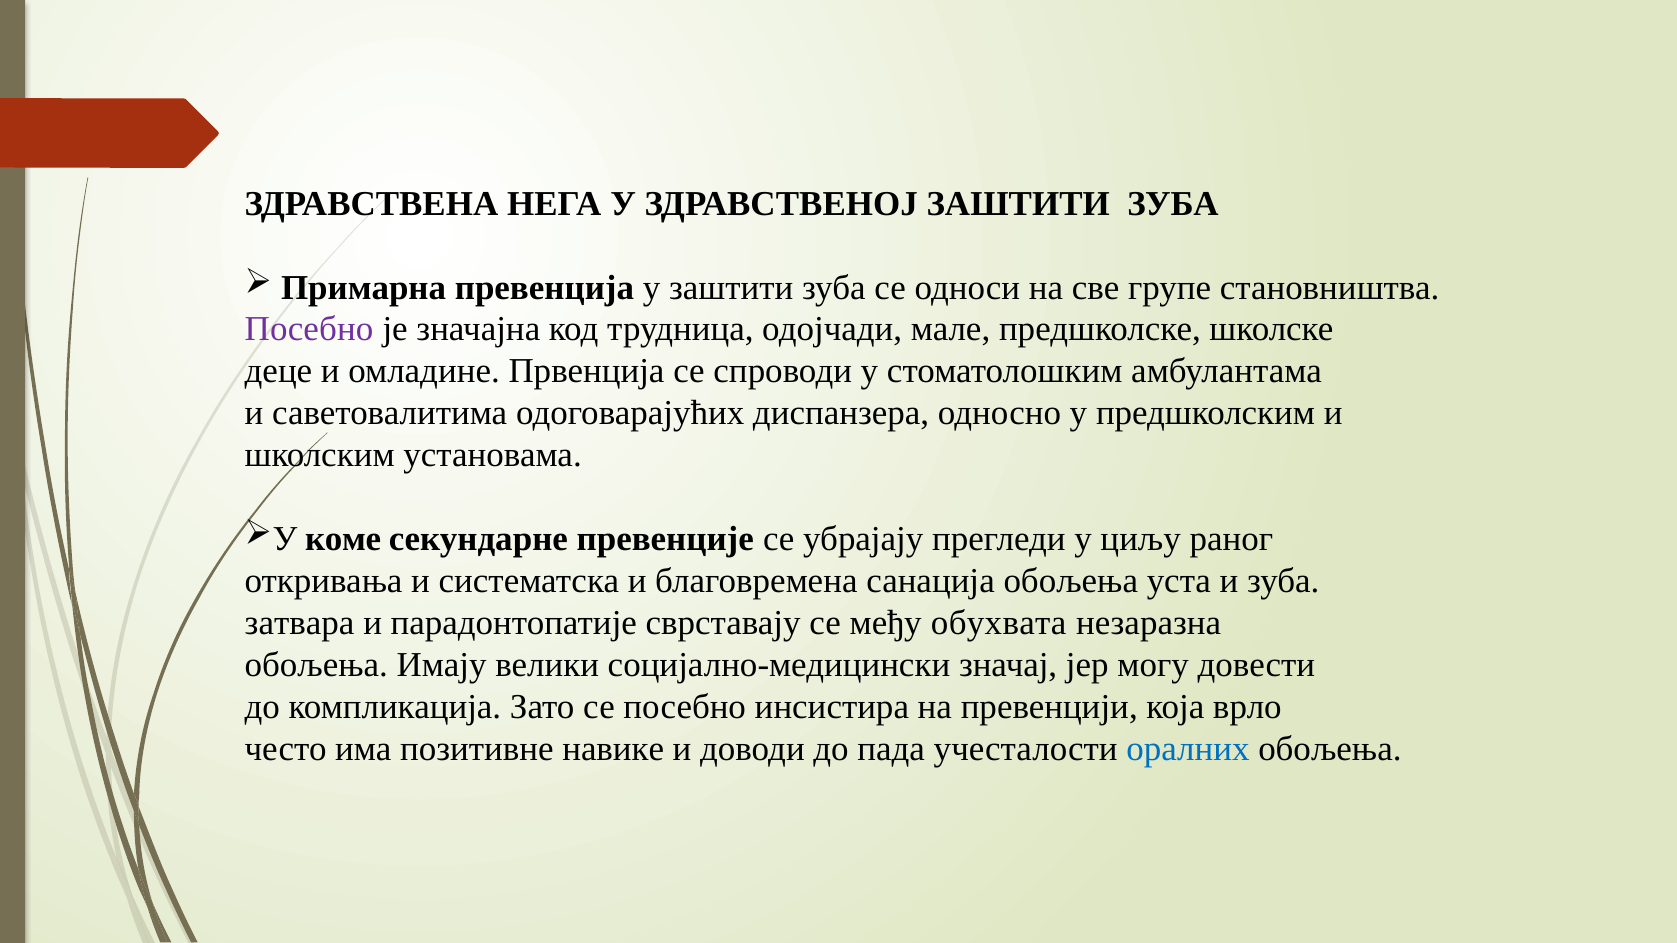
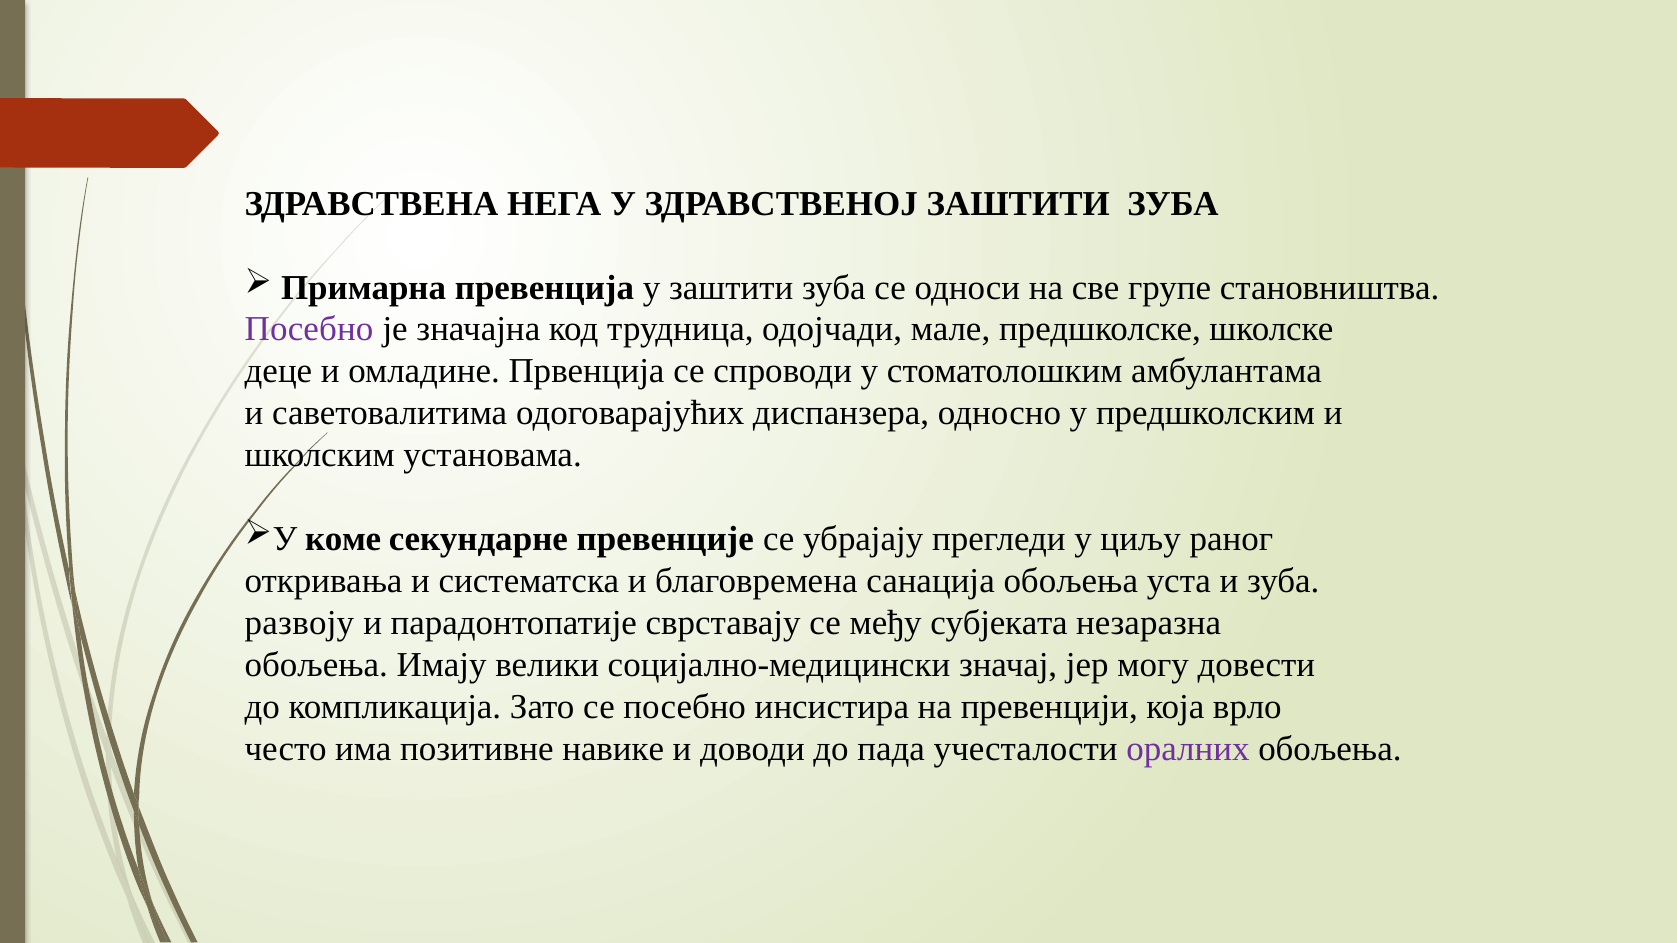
затвара: затвара -> развоју (299, 623)
обухвата: обухвата -> субјеката (999, 623)
оралних colour: blue -> purple (1188, 749)
